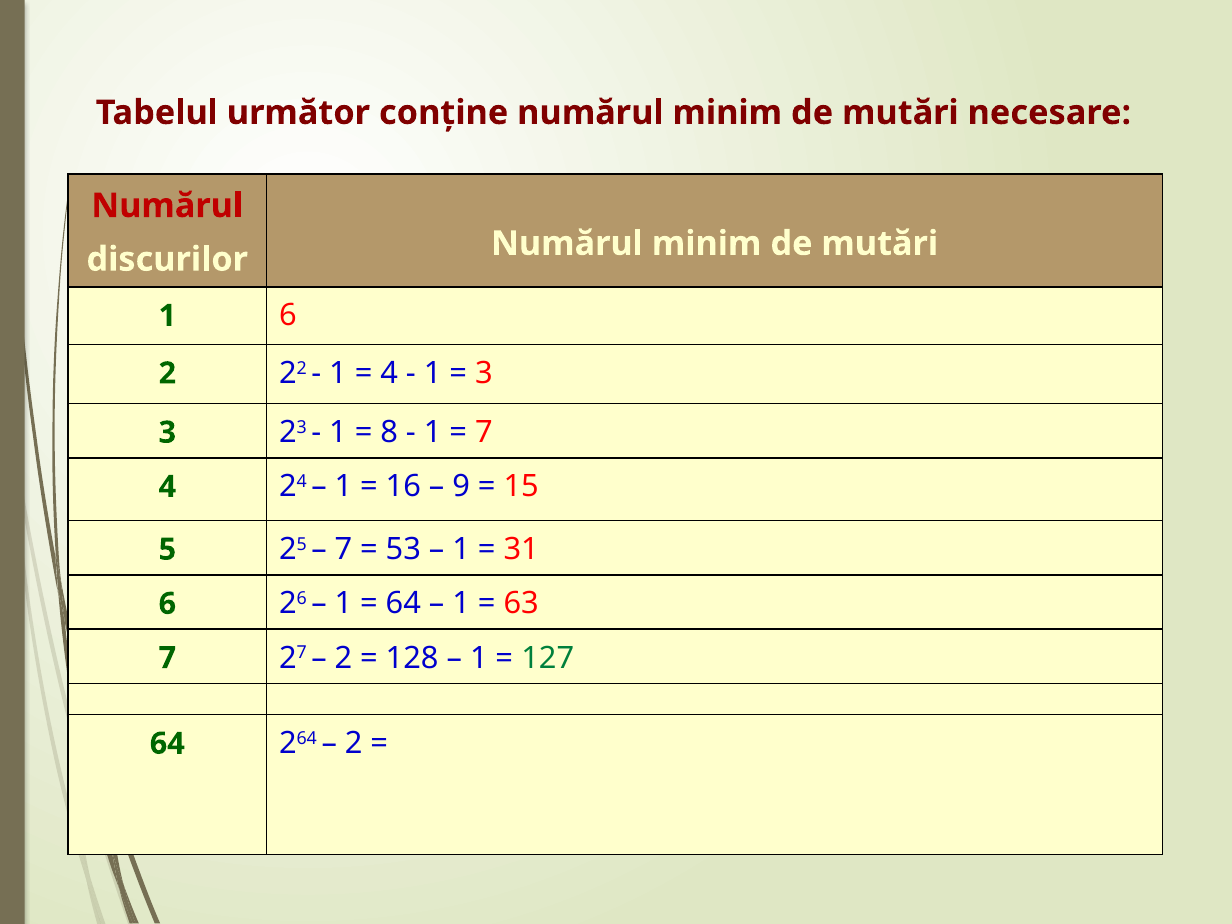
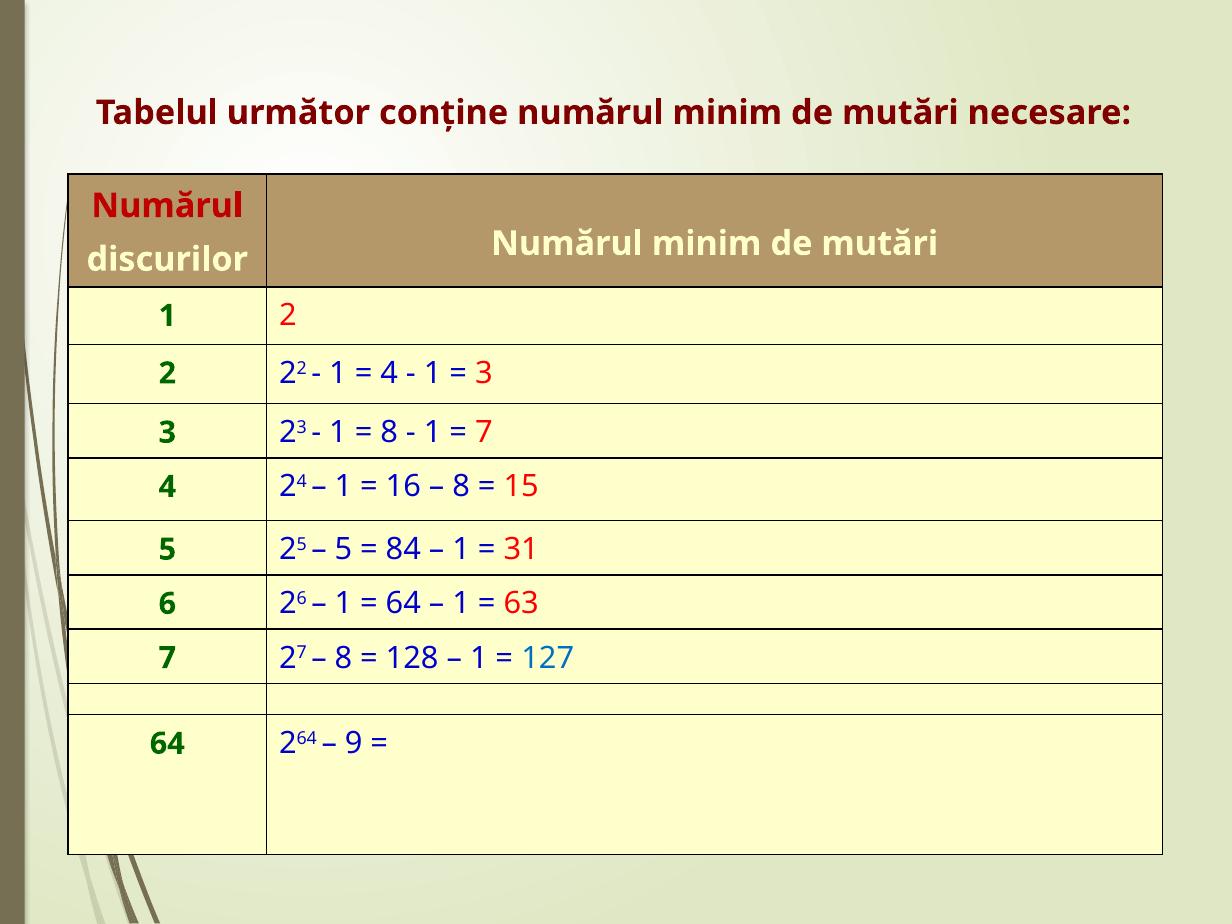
1 6: 6 -> 2 (288, 316)
9: 9 -> 8 (461, 487)
7: 7 -> 5 (344, 549)
53: 53 -> 84 (403, 549)
2: 2 -> 8 (344, 658)
127 colour: green -> blue (548, 658)
2: 2 -> 9 (354, 744)
